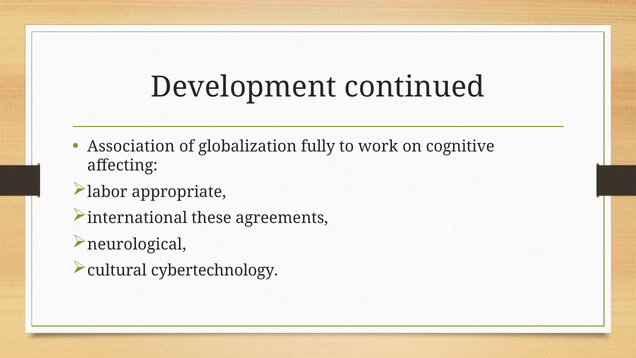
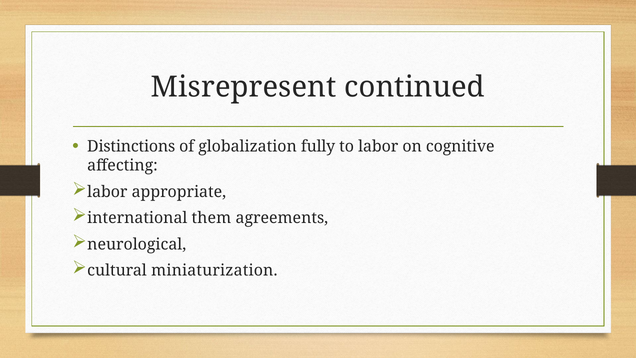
Development: Development -> Misrepresent (244, 87)
Association: Association -> Distinctions (131, 146)
to work: work -> labor (378, 146)
these: these -> them (211, 218)
cybertechnology: cybertechnology -> miniaturization (214, 270)
